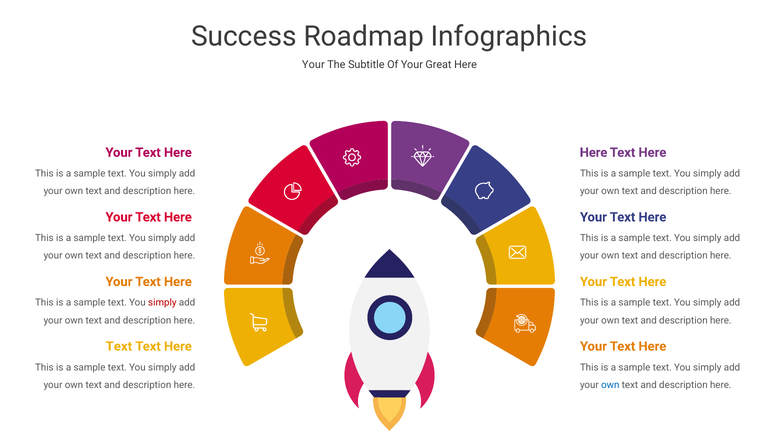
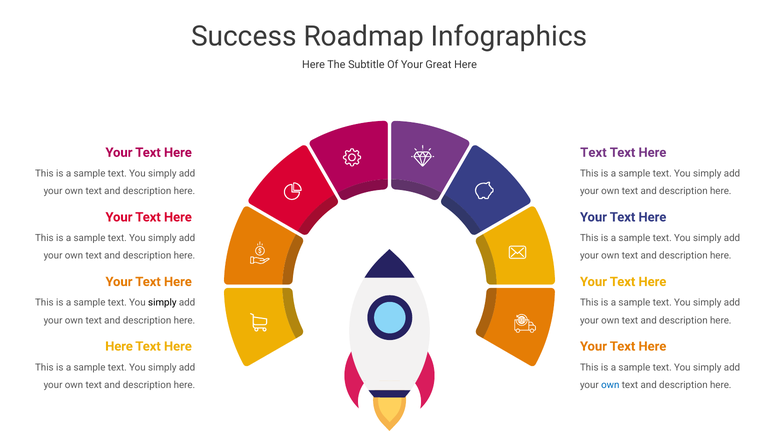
Your: Your -> Here (313, 65)
Here: Here -> Text (593, 153)
simply colour: red -> black (162, 303)
Text: Text -> Here (119, 346)
